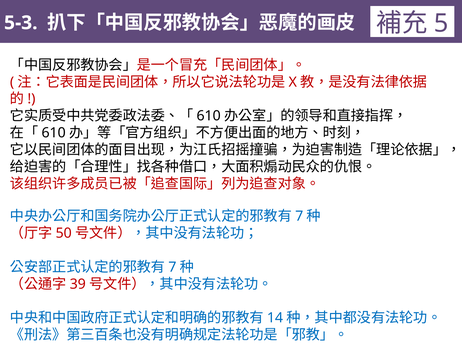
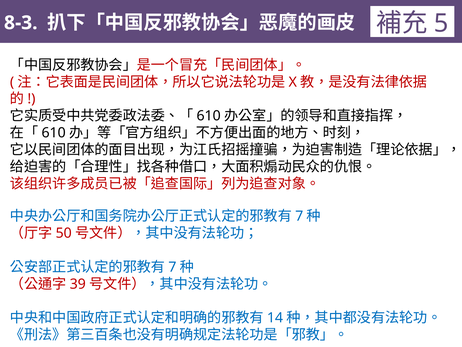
5-3: 5-3 -> 8-3 (21, 23)
